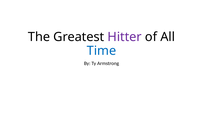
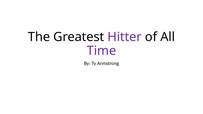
Time colour: blue -> purple (102, 51)
